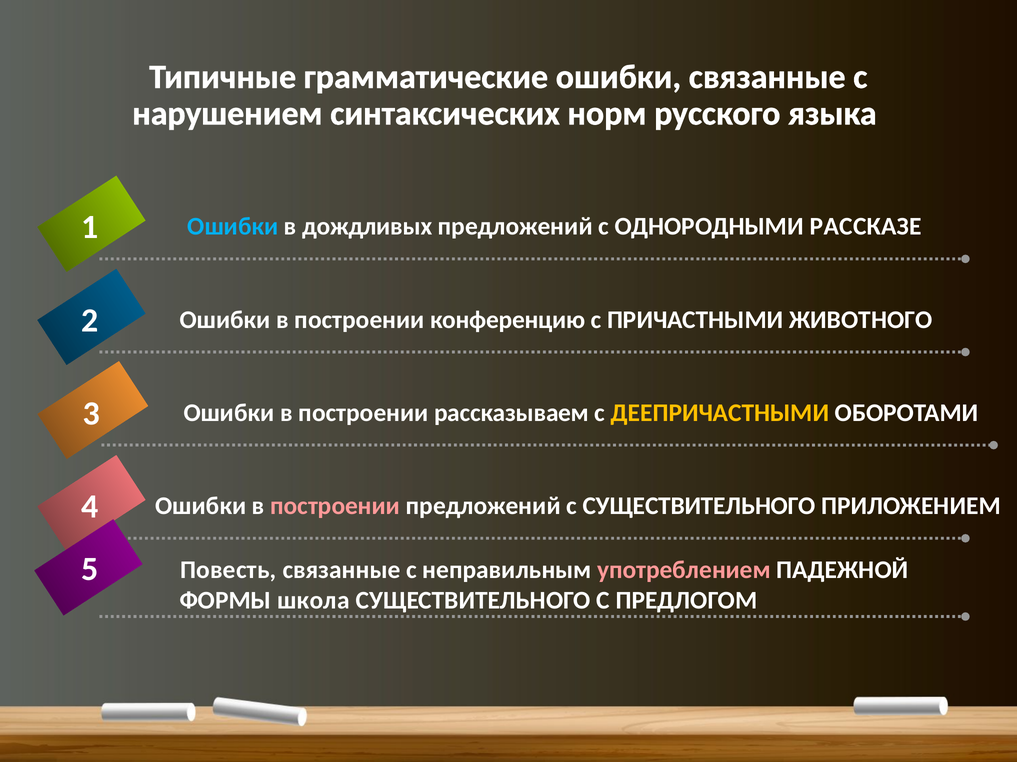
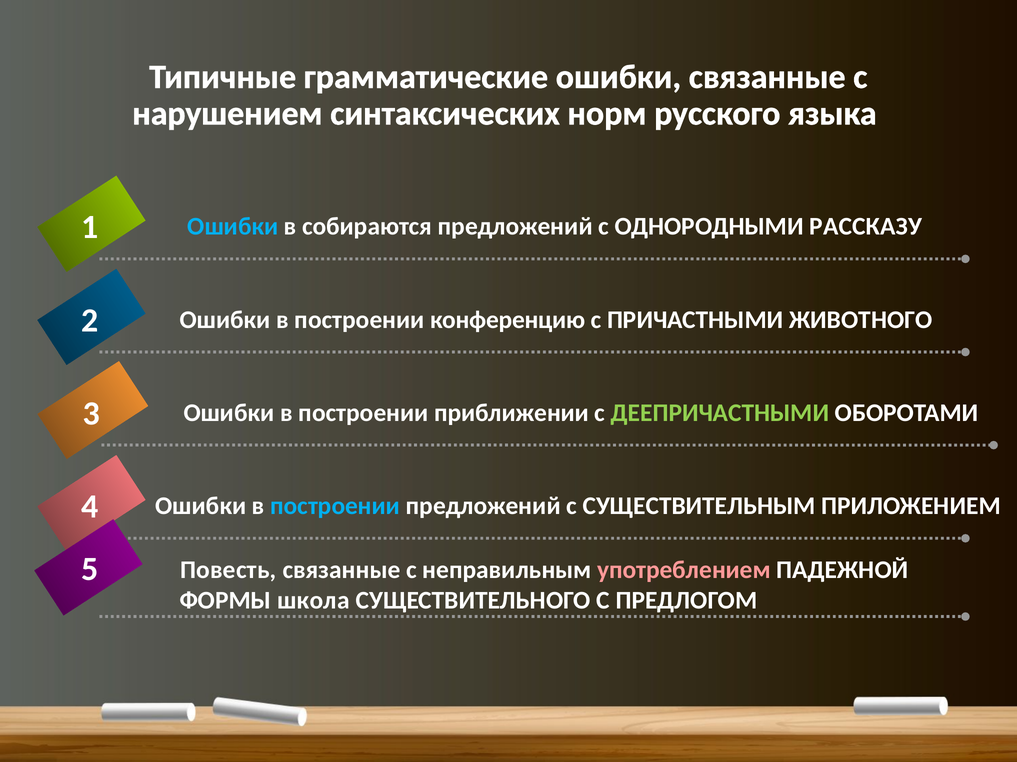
дождливых: дождливых -> собираются (367, 227)
РАССКАЗЕ: РАССКАЗЕ -> РАССКАЗУ (866, 227)
рассказываем: рассказываем -> приближении (512, 413)
ДЕЕПРИЧАСТНЫМИ colour: yellow -> light green (720, 413)
построении colour: pink -> light blue (335, 506)
с СУЩЕСТВИТЕЛЬНОГО: СУЩЕСТВИТЕЛЬНОГО -> СУЩЕСТВИТЕЛЬНЫМ (699, 506)
